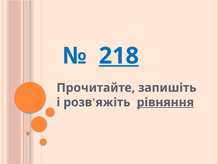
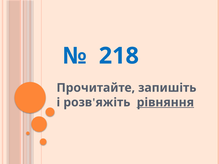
218 underline: present -> none (119, 56)
